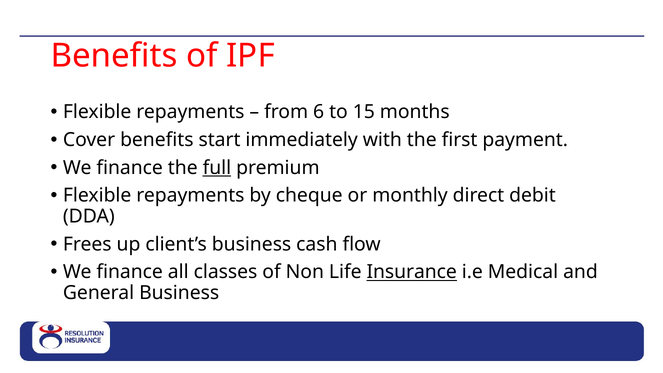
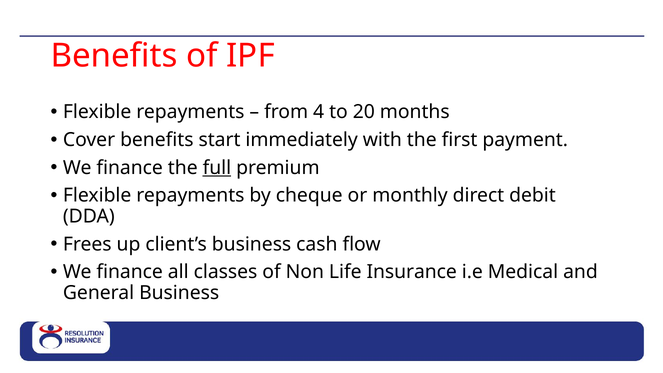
6: 6 -> 4 (319, 112)
15: 15 -> 20 (364, 112)
Insurance underline: present -> none (412, 272)
